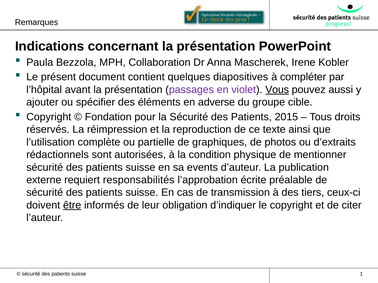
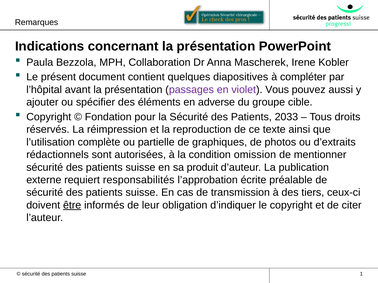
Vous underline: present -> none (277, 90)
2015: 2015 -> 2033 (286, 117)
physique: physique -> omission (255, 155)
events: events -> produit (202, 168)
